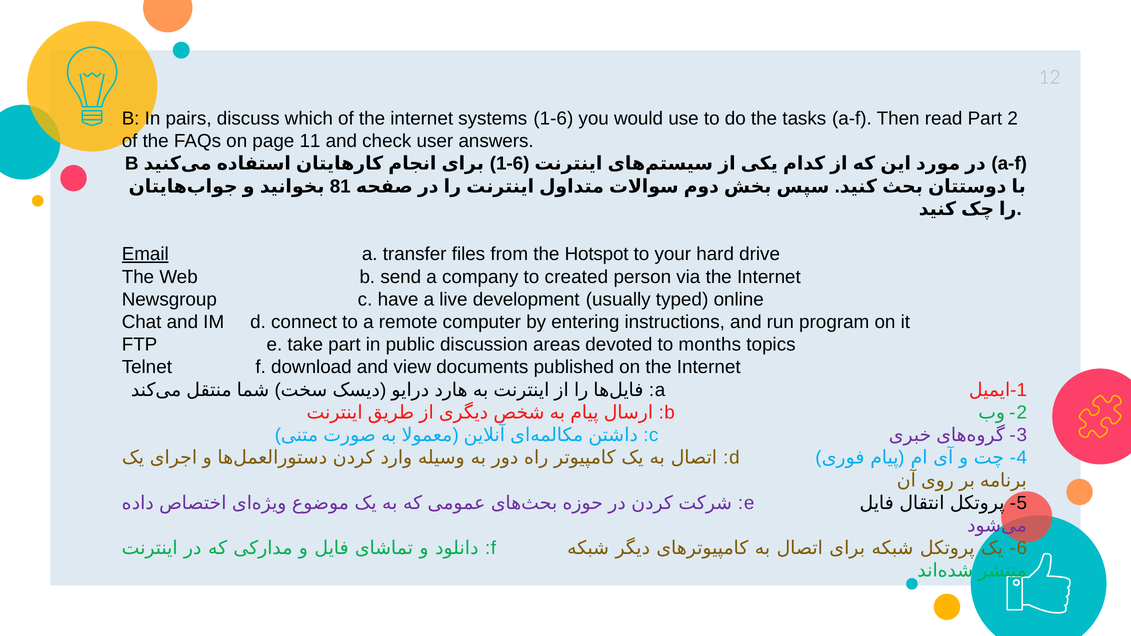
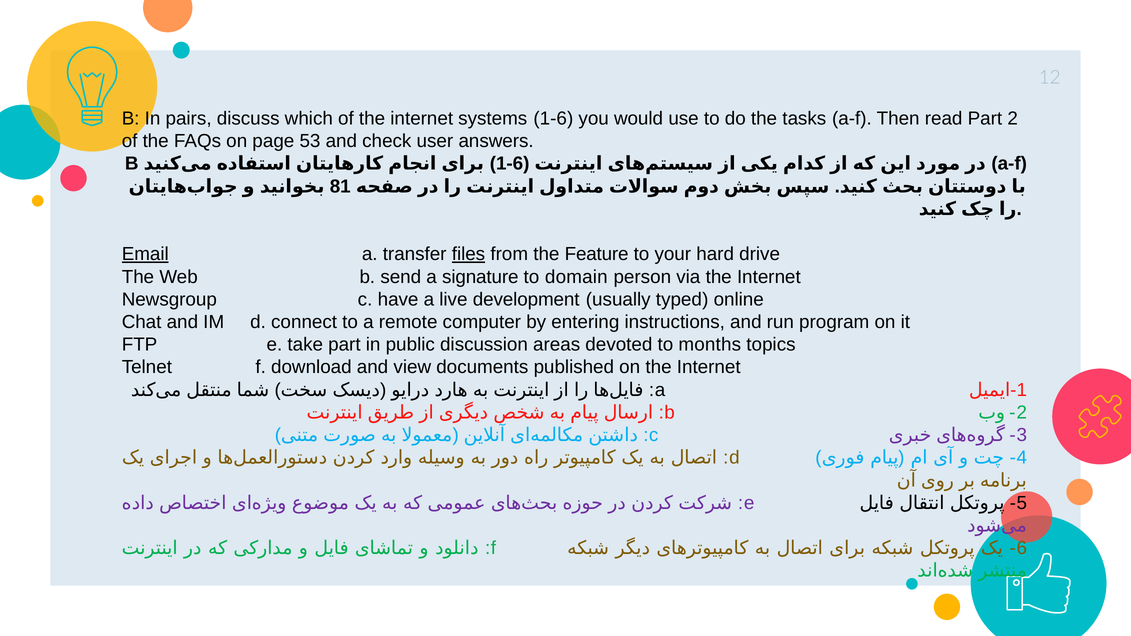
11: 11 -> 53 (310, 141)
files underline: none -> present (469, 254)
Hotspot: Hotspot -> Feature (597, 254)
company: company -> signature (480, 277)
created: created -> domain (576, 277)
